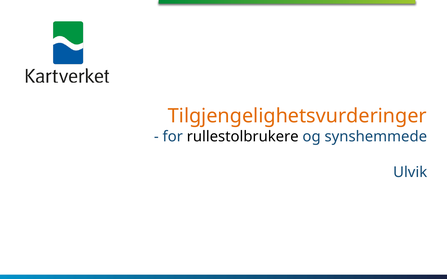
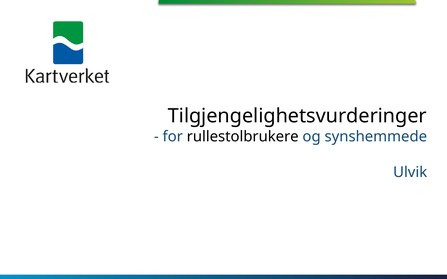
Tilgjengelighetsvurderinger colour: orange -> black (297, 116)
